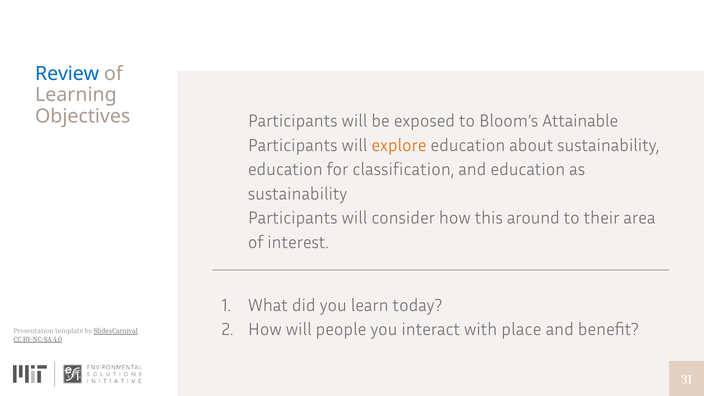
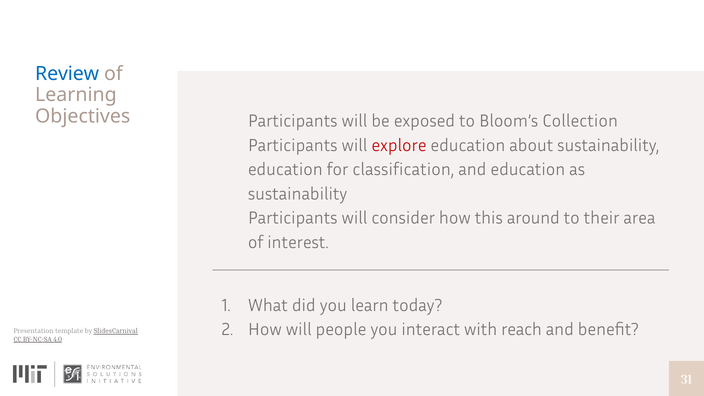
Attainable: Attainable -> Collection (580, 121)
explore colour: orange -> red (399, 145)
place: place -> reach (522, 330)
